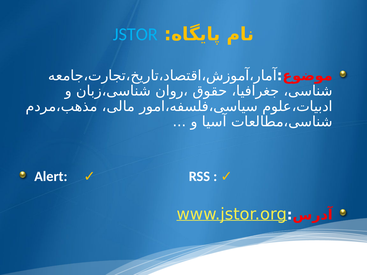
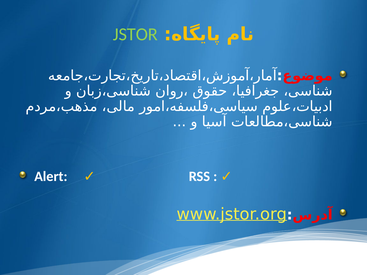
JSTOR colour: light blue -> light green (135, 34)
